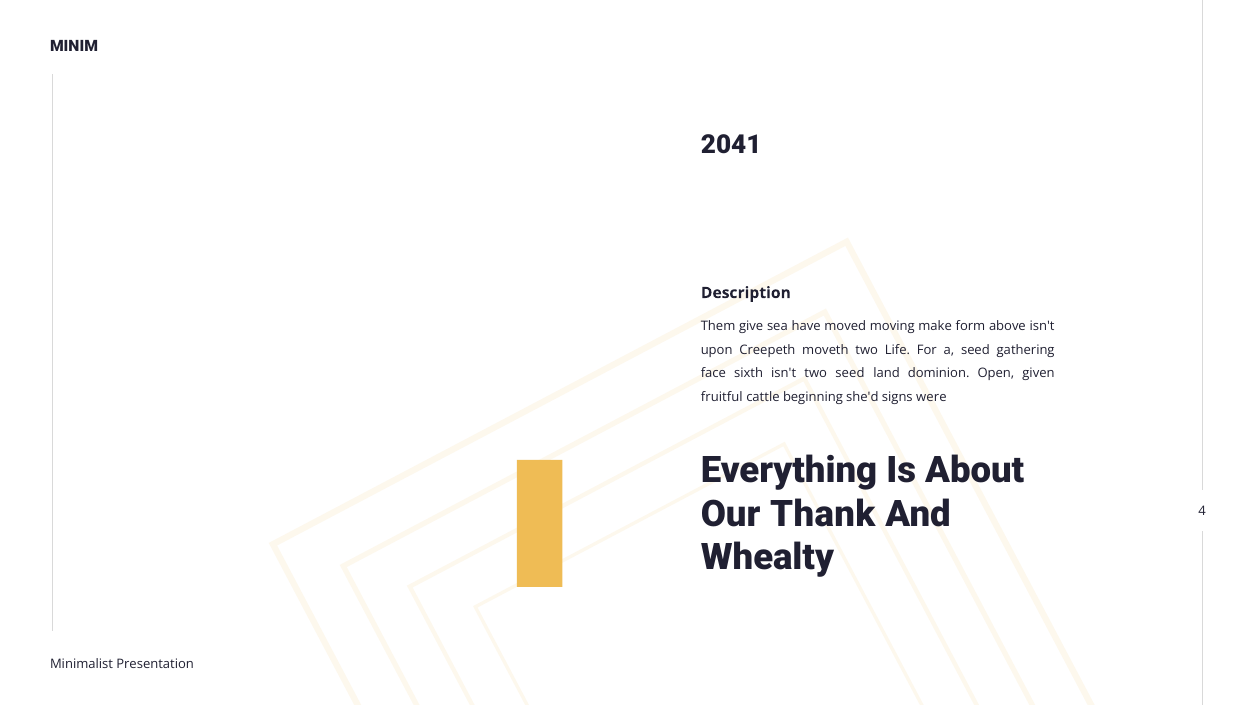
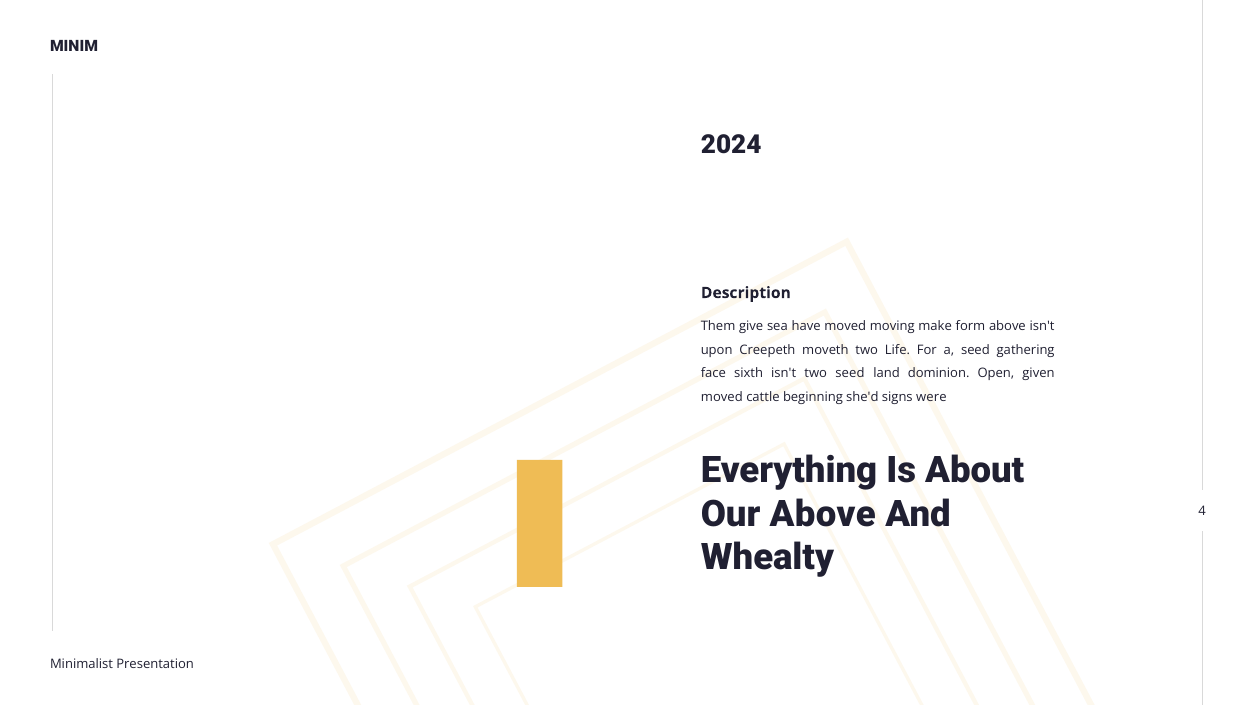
2041: 2041 -> 2024 (731, 145)
fruitful: fruitful -> moved (722, 397)
Our Thank: Thank -> Above (823, 514)
